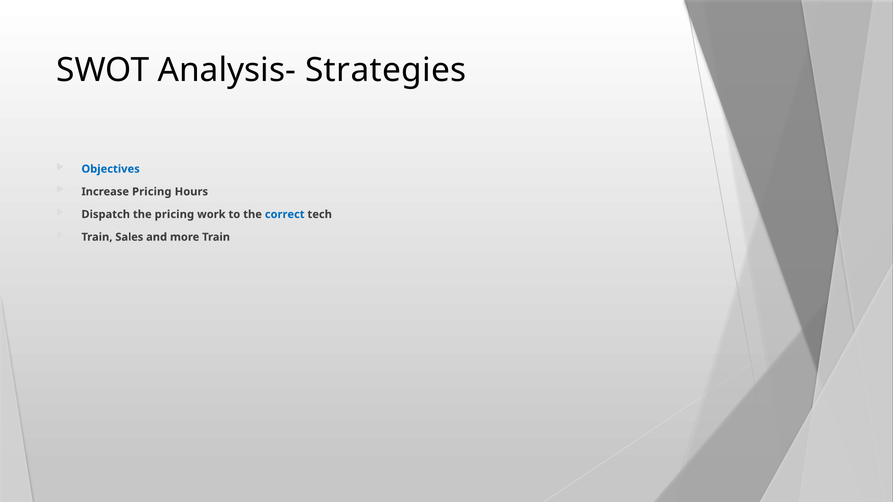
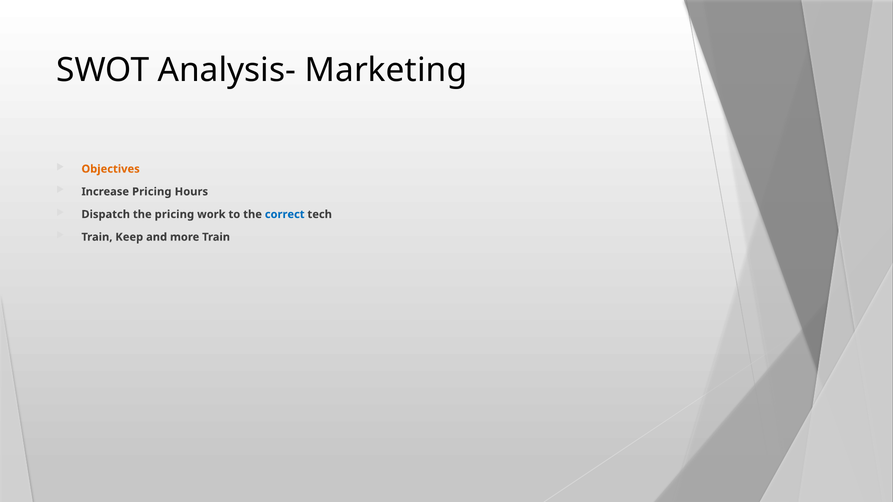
Strategies: Strategies -> Marketing (386, 70)
Objectives colour: blue -> orange (111, 169)
Sales: Sales -> Keep (129, 237)
